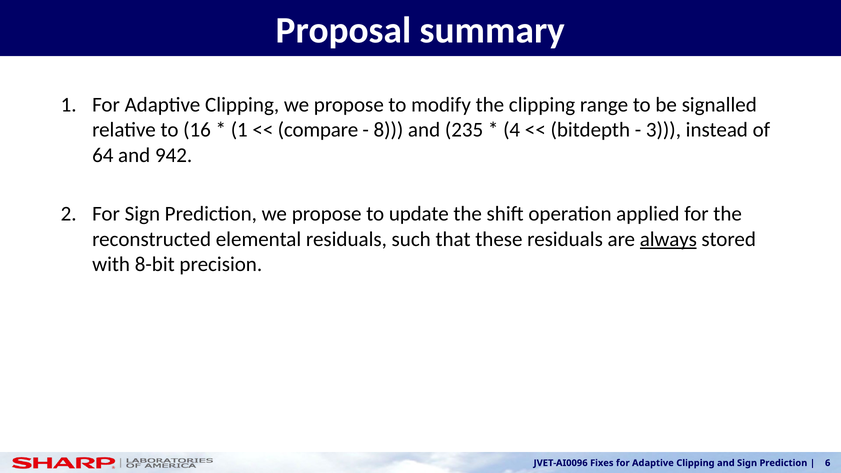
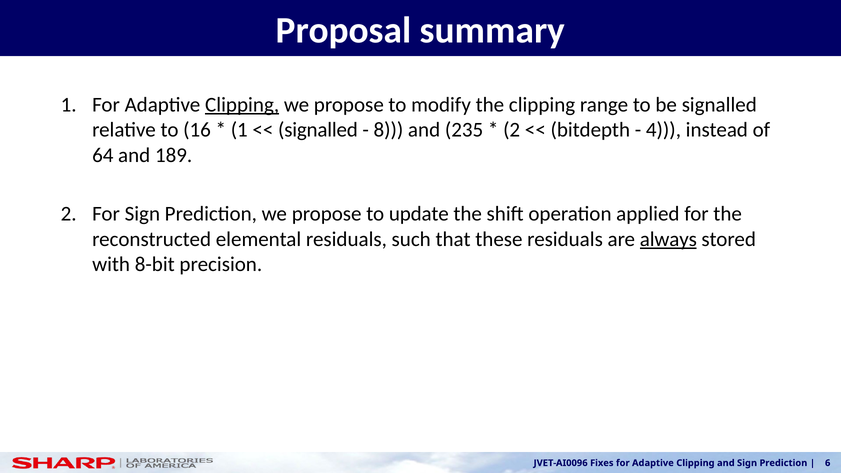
Clipping underline: none -> present (242, 105)
compare: compare -> signalled (318, 130)
4: 4 -> 2 (512, 130)
3: 3 -> 4 (663, 130)
942: 942 -> 189 (174, 155)
